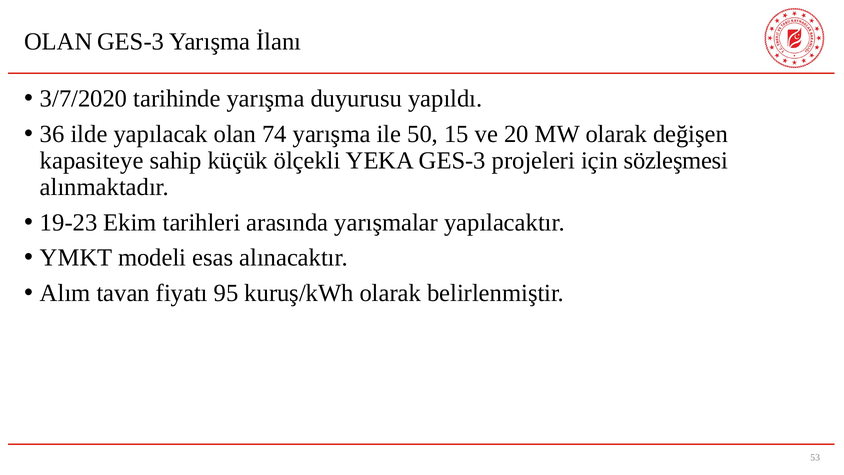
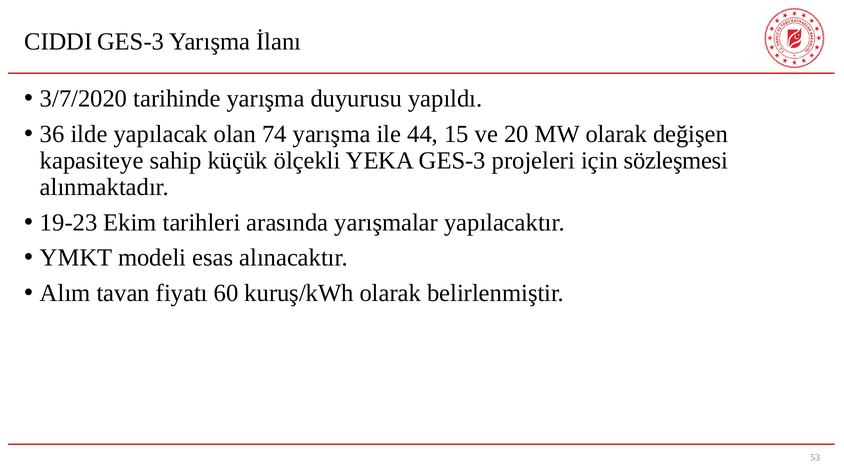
OLAN: OLAN -> CIDDI (58, 42)
50: 50 -> 44 (423, 134)
95: 95 -> 60 (226, 293)
